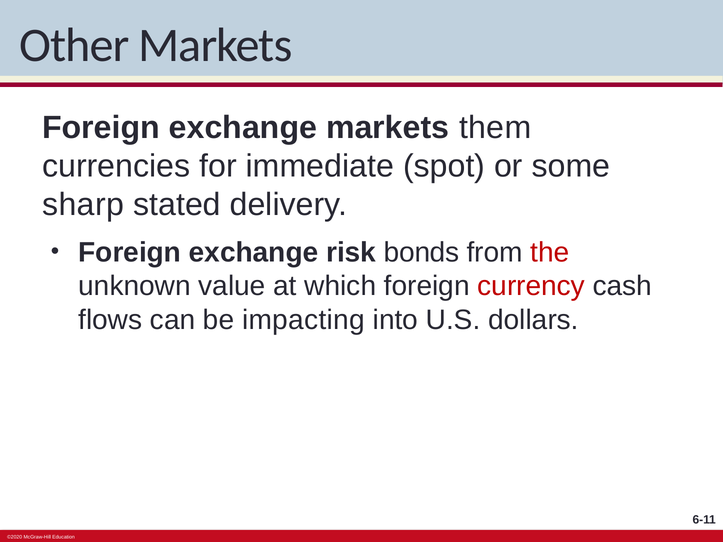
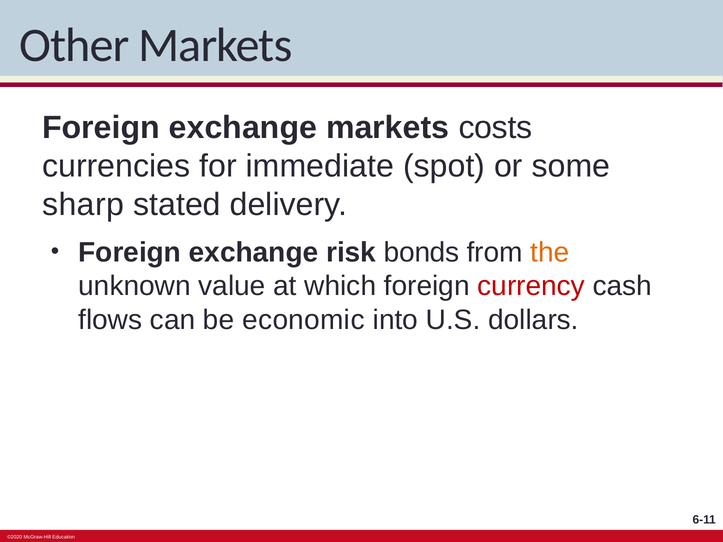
them: them -> costs (496, 128)
the colour: red -> orange (550, 253)
impacting: impacting -> economic (303, 320)
